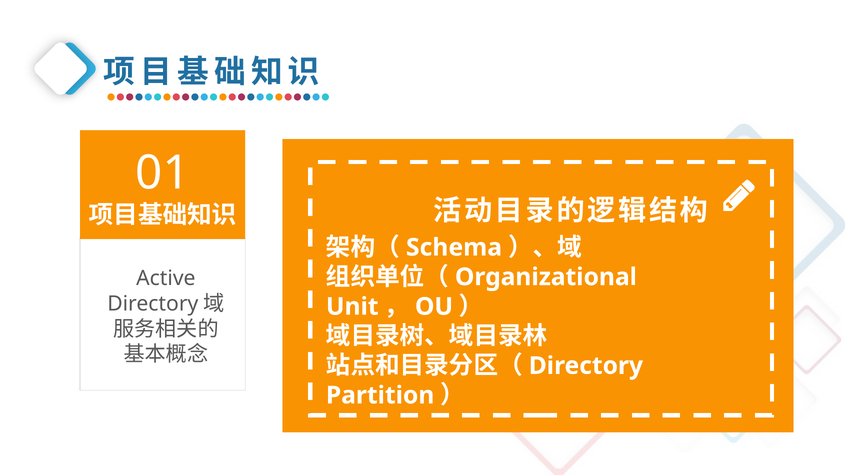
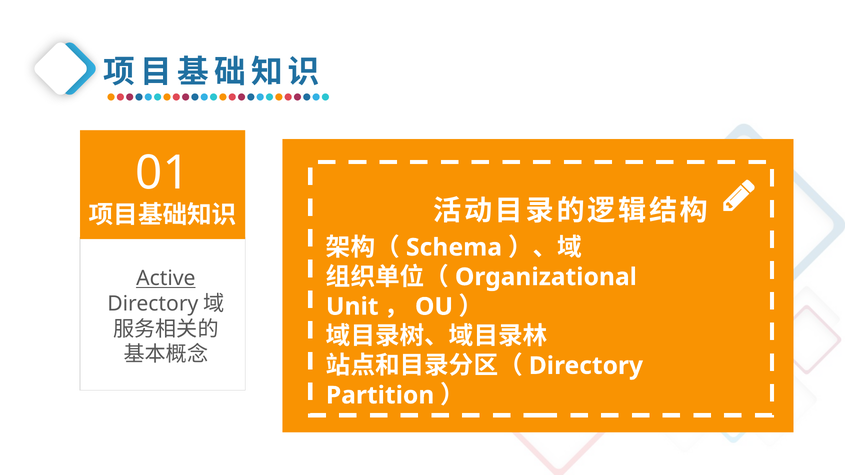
Active underline: none -> present (166, 279)
